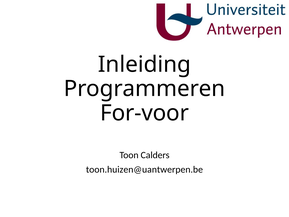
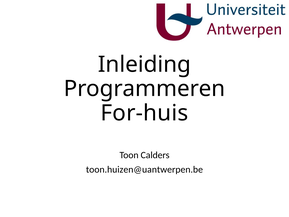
For-voor: For-voor -> For-huis (144, 113)
